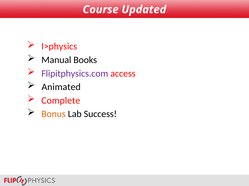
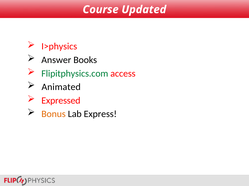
Manual: Manual -> Answer (56, 60)
Flipitphysics.com colour: purple -> green (75, 74)
Complete: Complete -> Expressed (61, 101)
Success: Success -> Express (100, 114)
